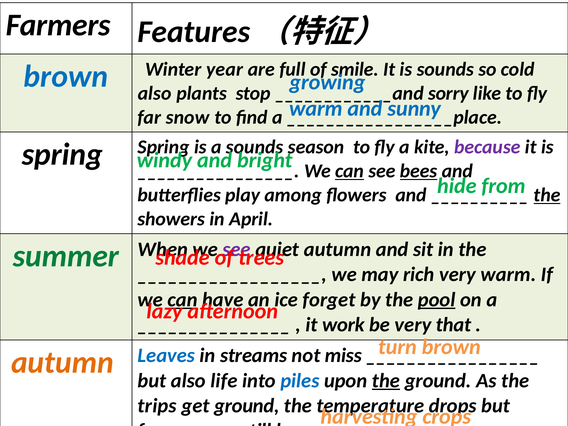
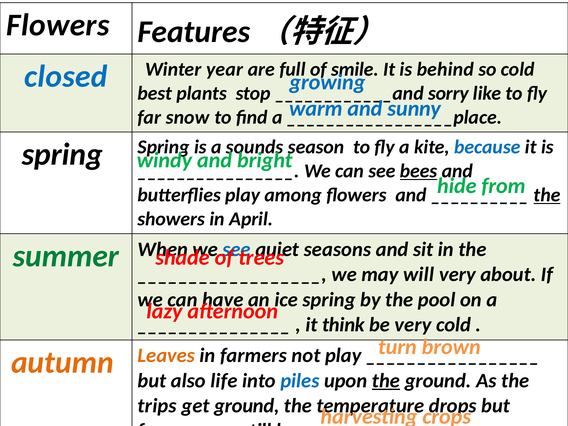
Farmers: Farmers -> Flowers (58, 25)
brown: brown -> closed (66, 77)
is sounds: sounds -> behind (445, 69)
also: also -> best (155, 93)
because colour: purple -> blue (487, 147)
can underline: present -> none (350, 171)
see colour: purple -> blue (237, 249)
autumn: autumn -> seasons (337, 249)
rich: rich -> will (419, 275)
very warm: warm -> about (508, 275)
can underline: present -> none (183, 300)
ice forget: forget -> spring (329, 300)
pool underline: present -> none (437, 300)
work: work -> think (343, 325)
very that: that -> cold (453, 325)
Leaves colour: blue -> orange (166, 356)
in streams: streams -> farmers (253, 356)
not miss: miss -> play (343, 356)
